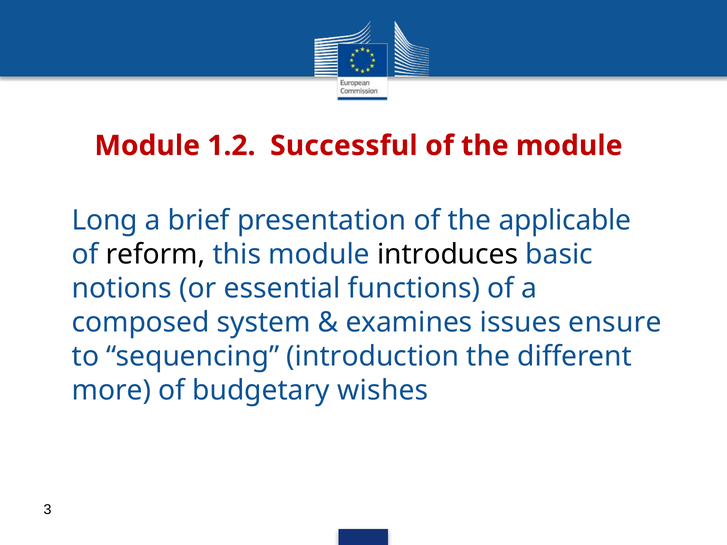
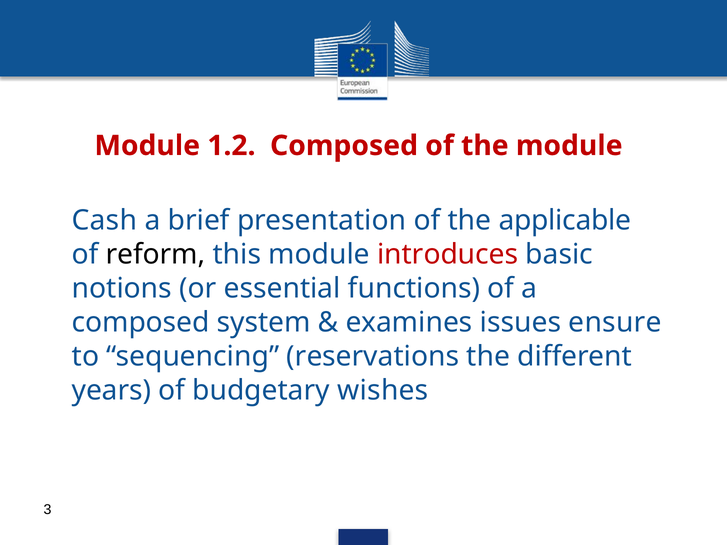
1.2 Successful: Successful -> Composed (344, 146)
Long: Long -> Cash (105, 221)
introduces colour: black -> red (448, 255)
introduction: introduction -> reservations (373, 357)
more: more -> years (111, 390)
